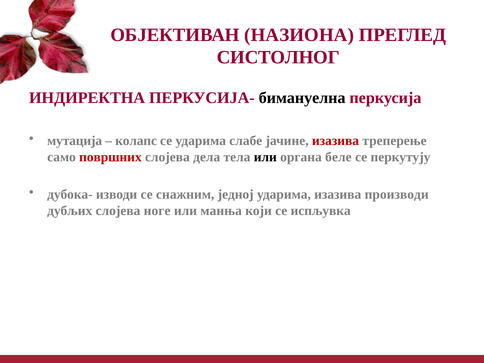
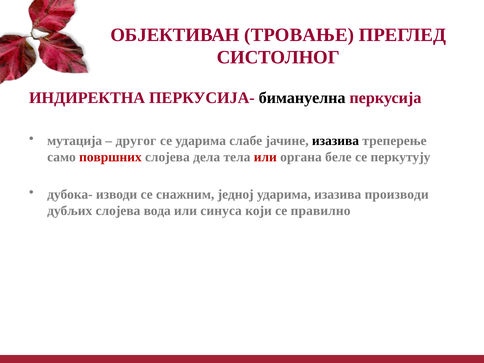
НАЗИОНА: НАЗИОНА -> ТРОВАЊЕ (299, 35)
колапс: колапс -> другог (136, 141)
изазива colour: red -> black (335, 141)
или colour: black -> red (265, 157)
ноге: ноге -> вода (157, 211)
манња: манња -> синуса (221, 211)
испљувка: испљувка -> правилно (321, 211)
